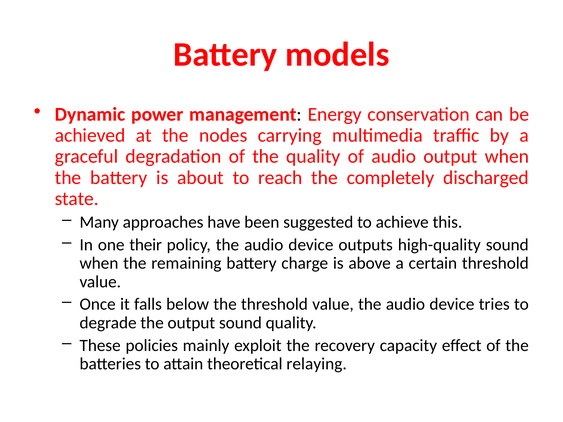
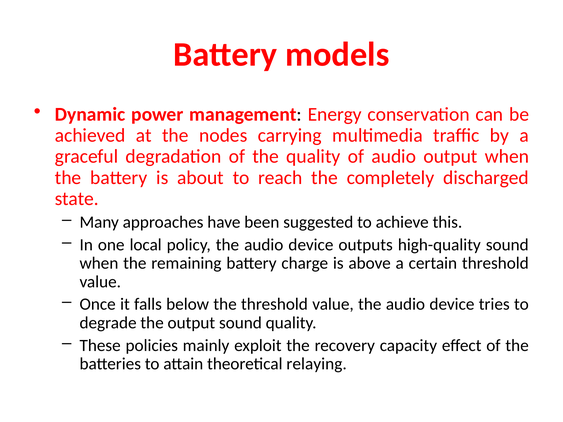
their: their -> local (146, 245)
